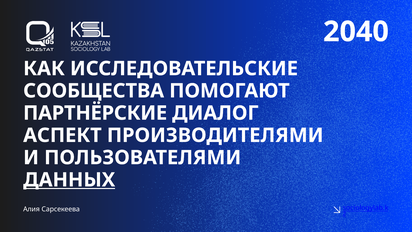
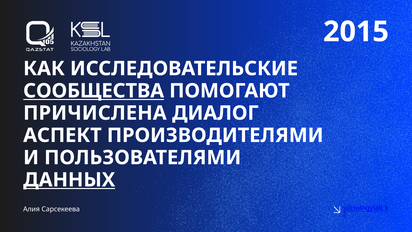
2040: 2040 -> 2015 (356, 32)
СООБЩЕСТВА underline: none -> present (94, 91)
ПАРТНЁРСКИЕ: ПАРТНЁРСКИЕ -> ПРИЧИСЛЕНА (95, 113)
